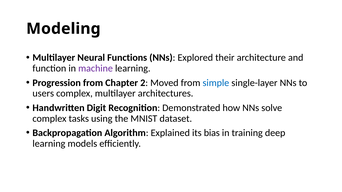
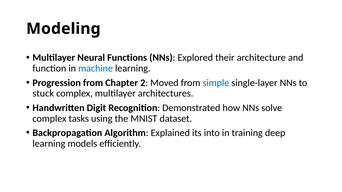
machine colour: purple -> blue (96, 69)
users: users -> stuck (43, 94)
bias: bias -> into (212, 133)
